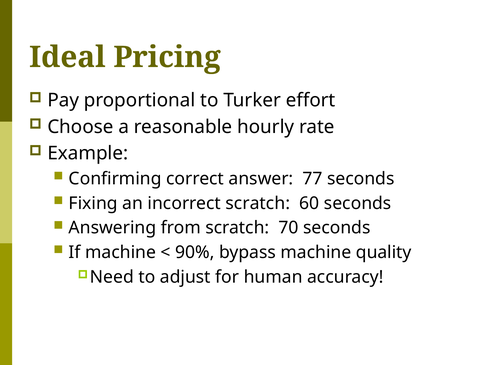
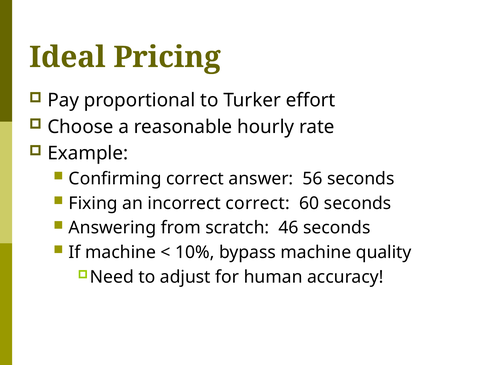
77: 77 -> 56 (313, 178)
incorrect scratch: scratch -> correct (258, 203)
70: 70 -> 46 (288, 227)
90%: 90% -> 10% (195, 252)
